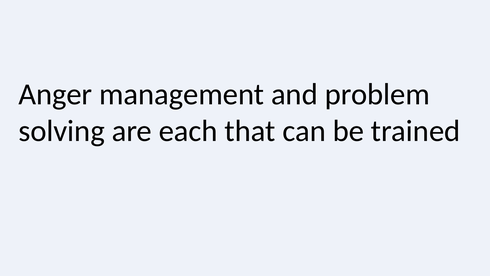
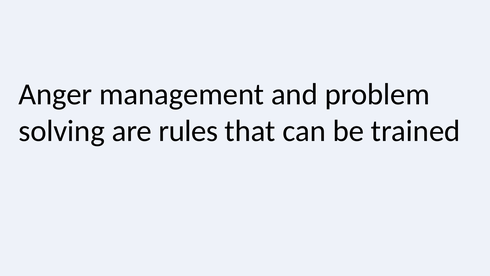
each: each -> rules (188, 131)
